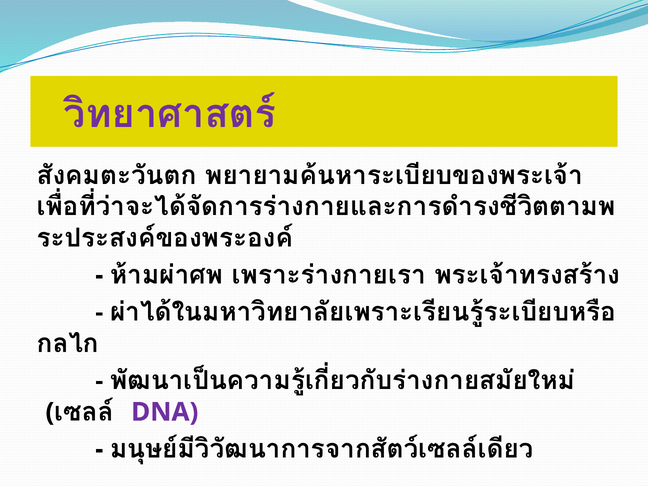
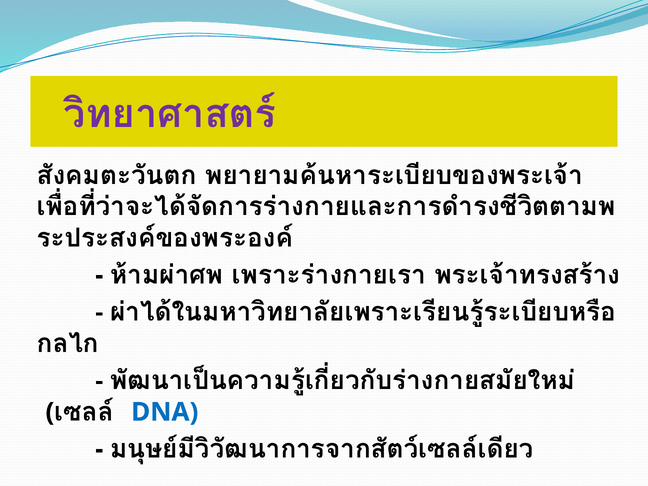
DNA colour: purple -> blue (165, 412)
